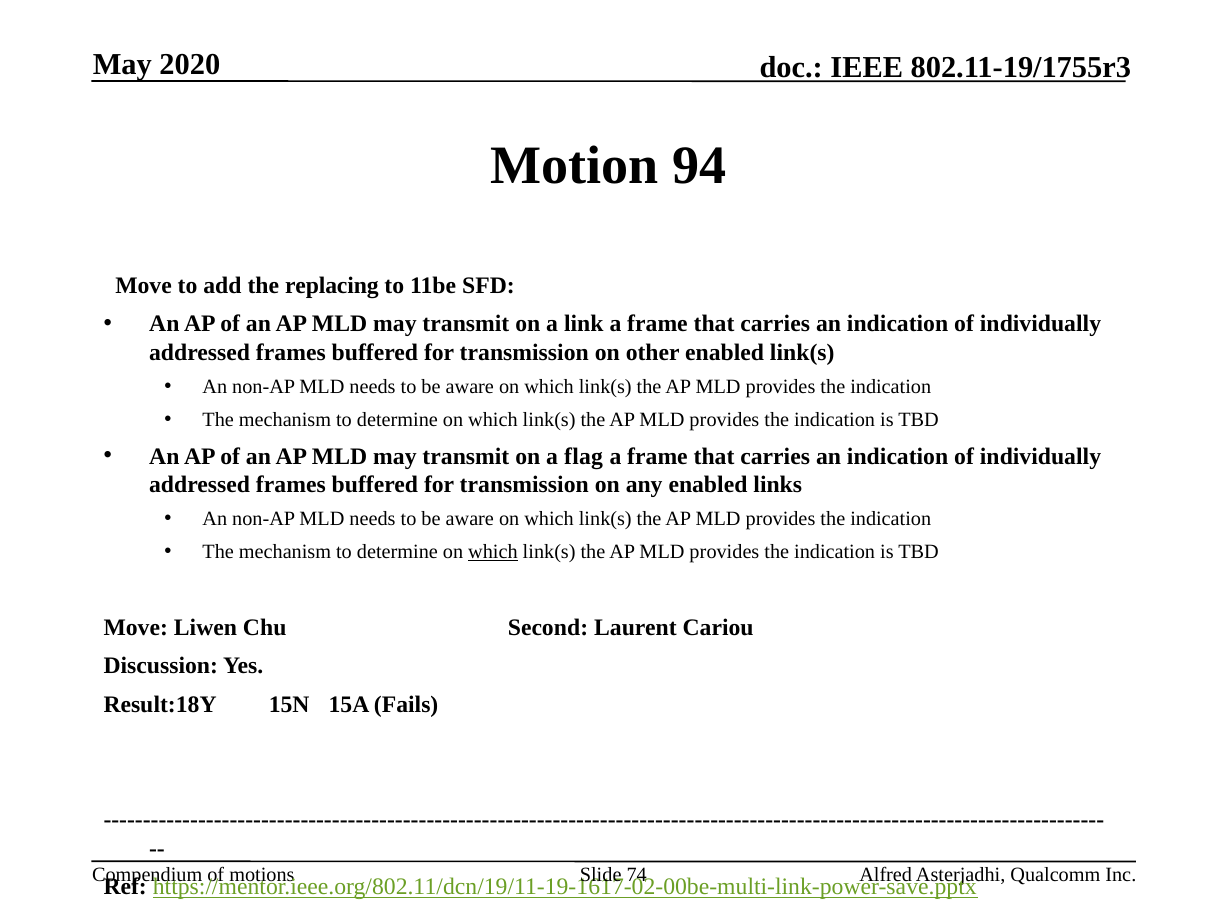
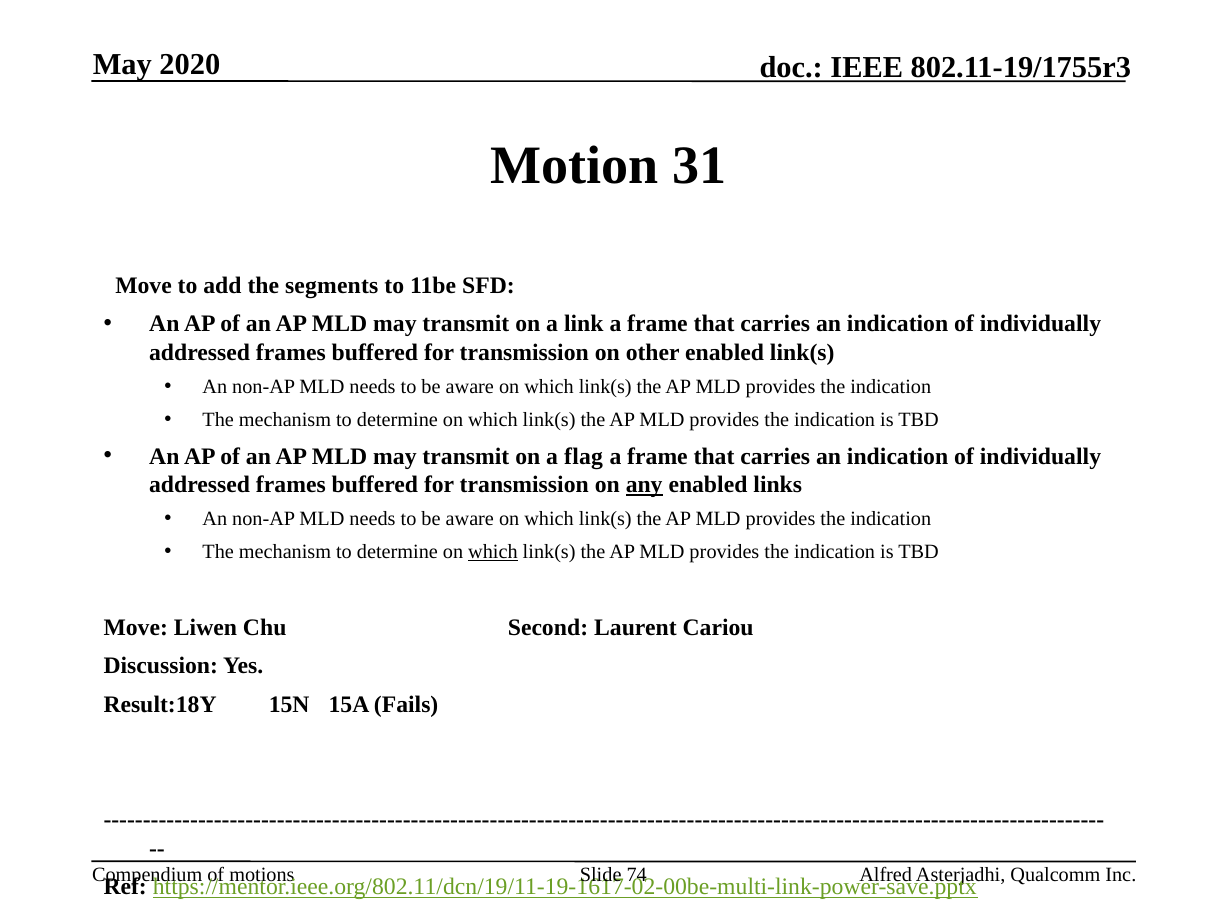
94: 94 -> 31 (699, 166)
replacing: replacing -> segments (332, 286)
any underline: none -> present (644, 485)
